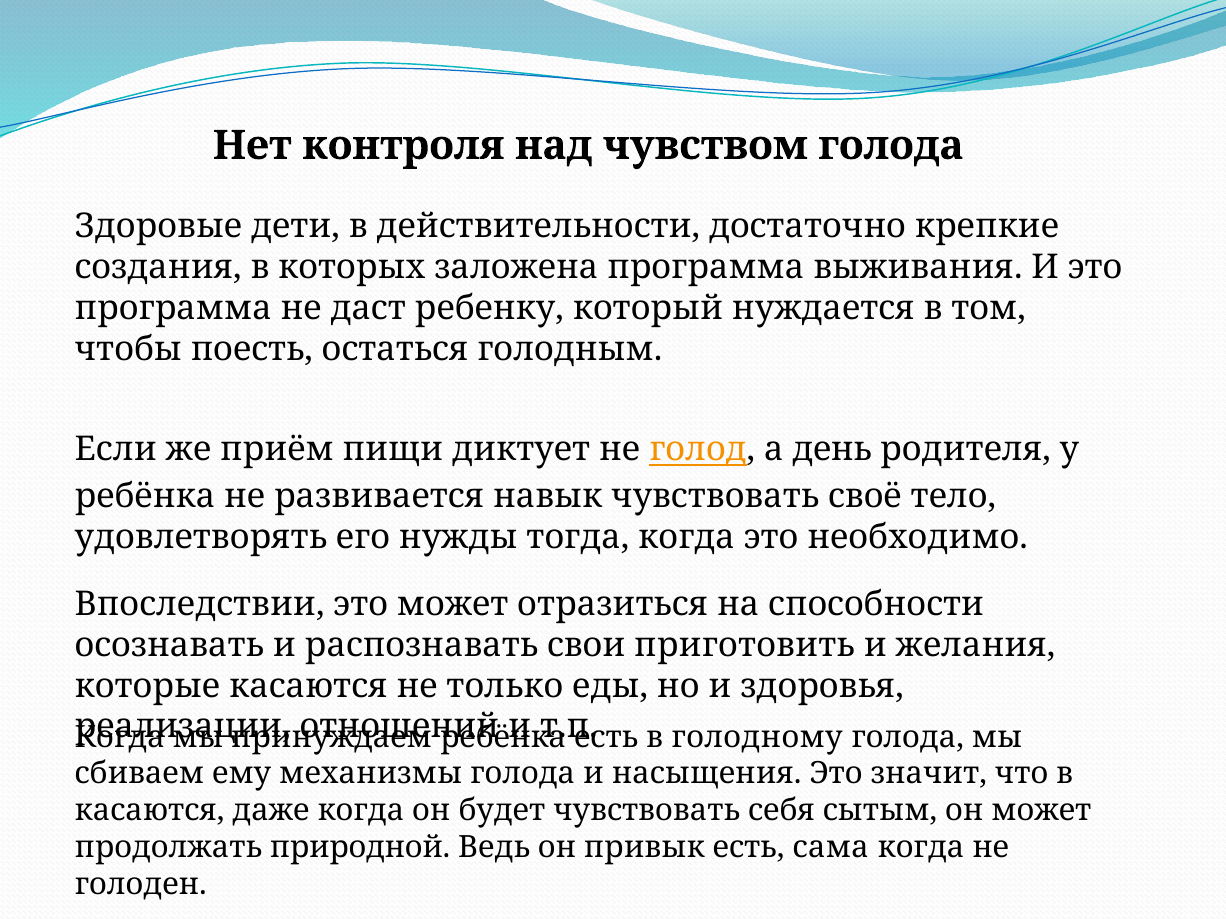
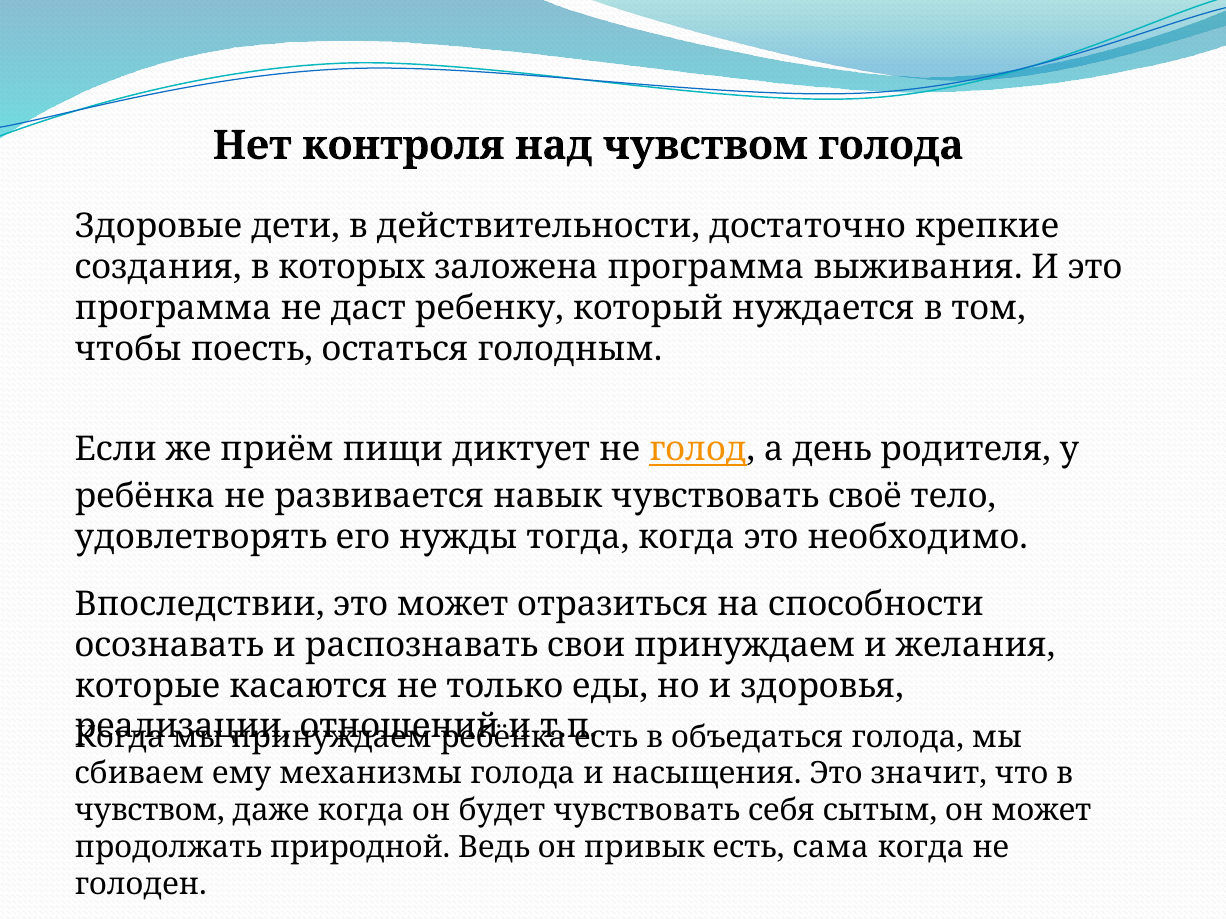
свои приготовить: приготовить -> принуждаем (745, 645)
голодному: голодному -> объедаться (757, 737)
касаются: касаются -> чувством (150, 811)
